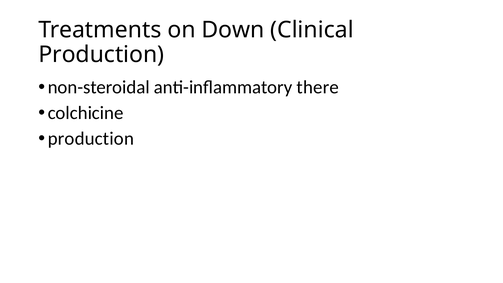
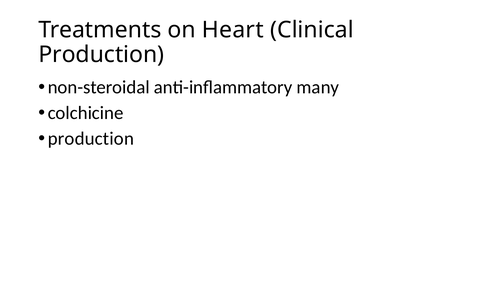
Down: Down -> Heart (233, 30)
there: there -> many (318, 87)
